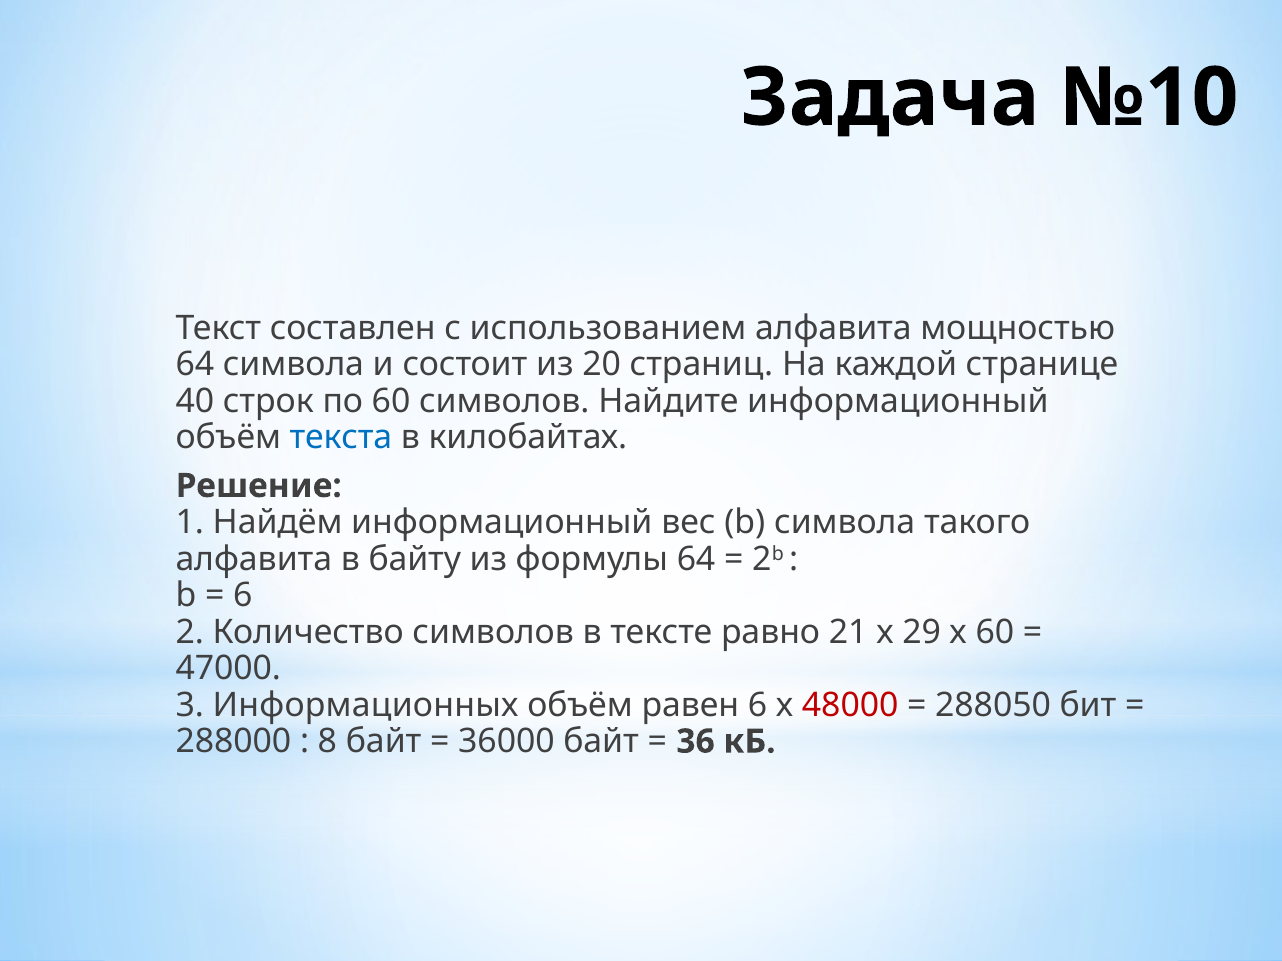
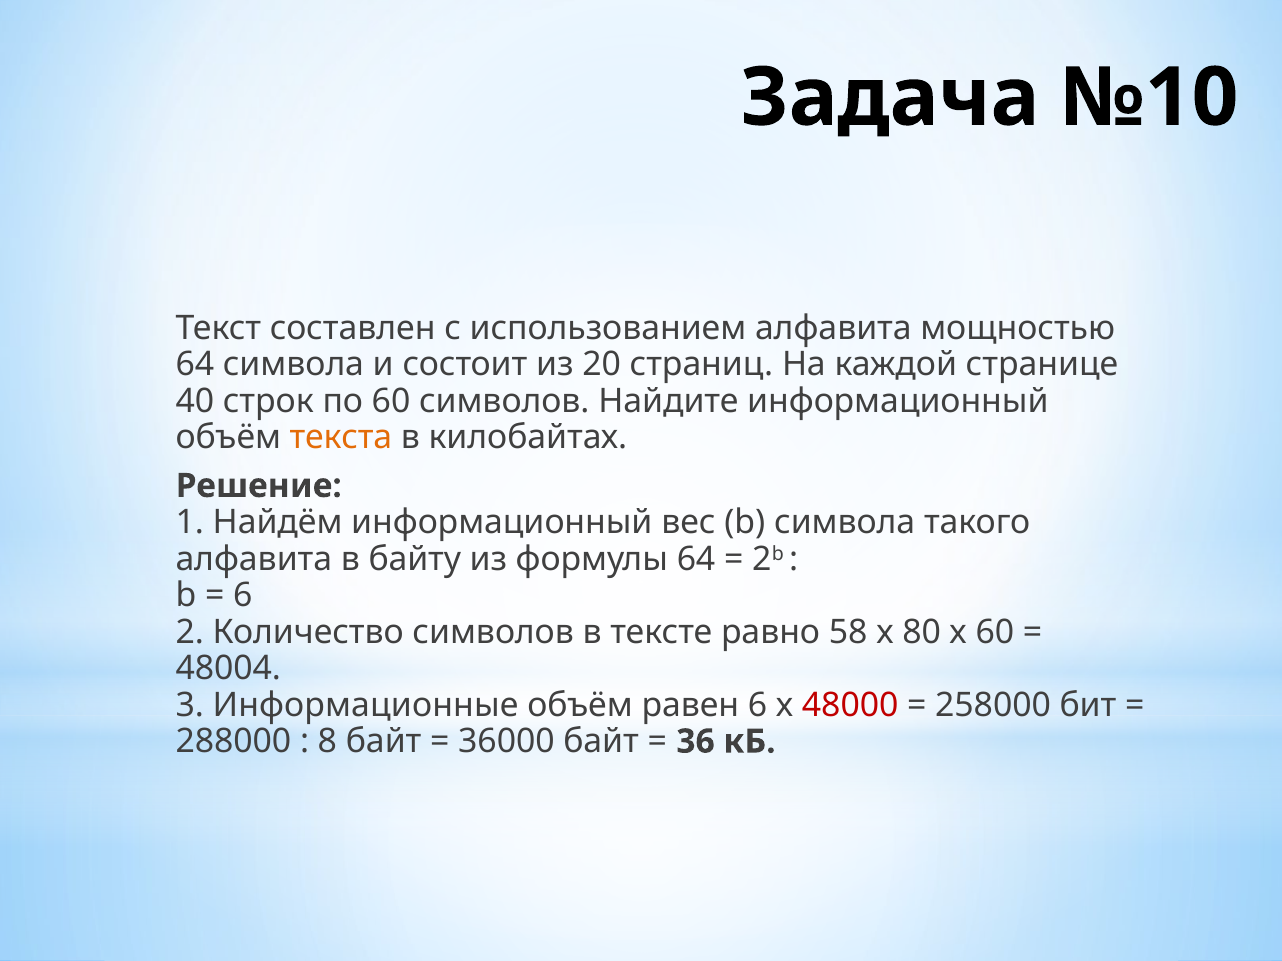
текста colour: blue -> orange (341, 438)
21: 21 -> 58 (848, 632)
29: 29 -> 80 (922, 632)
47000: 47000 -> 48004 (228, 669)
Информационных: Информационных -> Информационные (366, 705)
288050: 288050 -> 258000 (993, 705)
